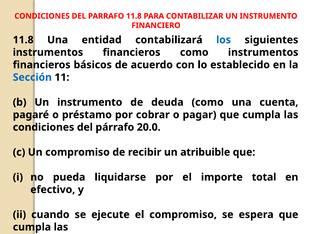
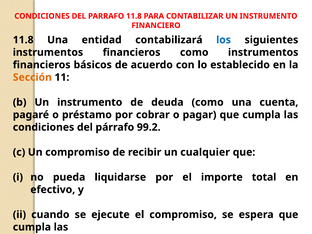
Sección colour: blue -> orange (32, 77)
20.0: 20.0 -> 99.2 (149, 127)
atribuible: atribuible -> cualquier (205, 152)
